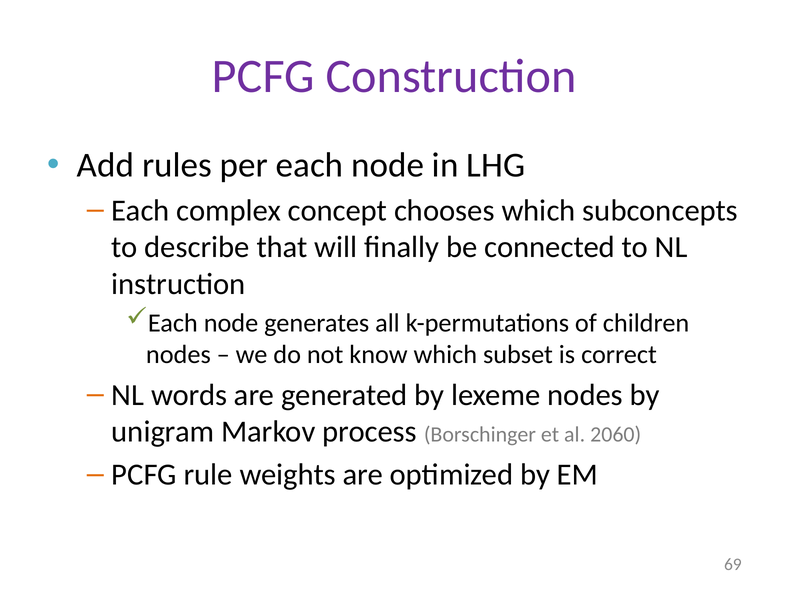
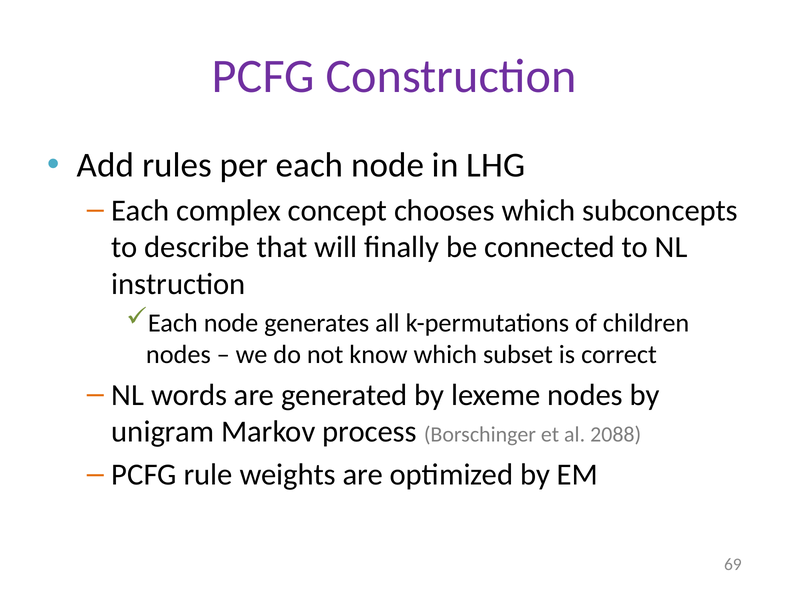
2060: 2060 -> 2088 (616, 435)
